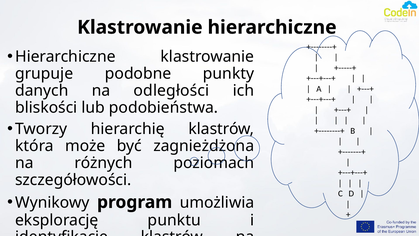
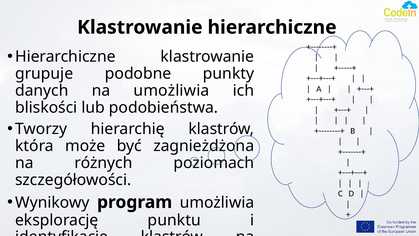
na odległości: odległości -> umożliwia (171, 90)
